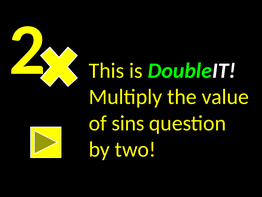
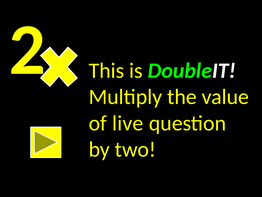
sins: sins -> live (128, 123)
